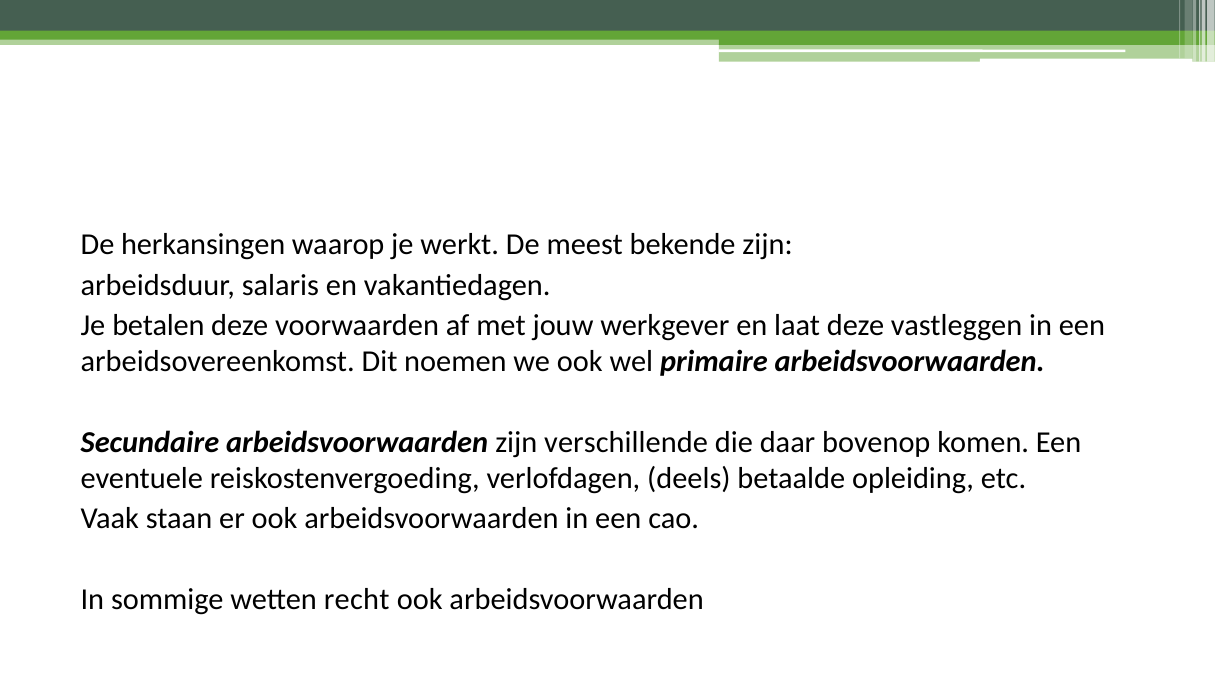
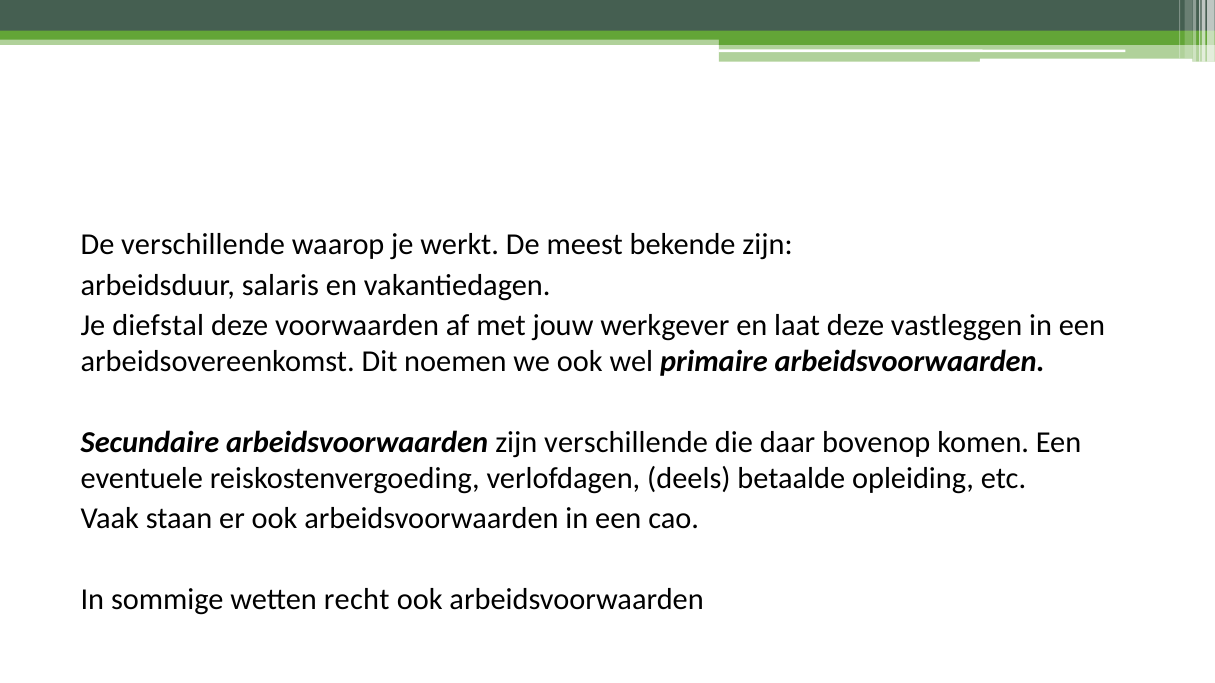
De herkansingen: herkansingen -> verschillende (203, 245)
betalen: betalen -> diefstal (158, 326)
